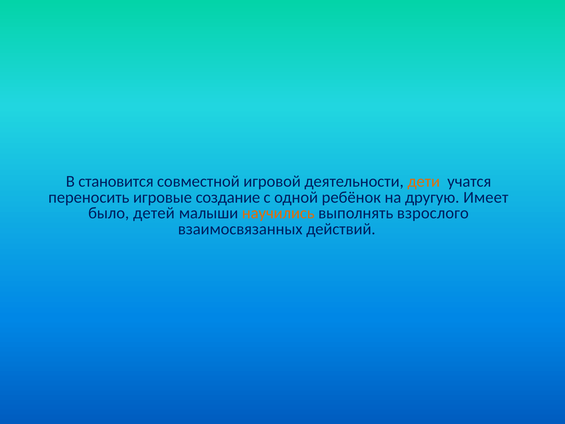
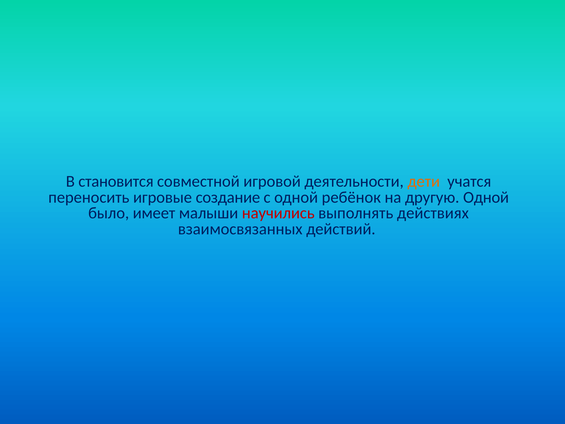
другую Имеет: Имеет -> Одной (486, 197)
детей: детей -> имеет (154, 213)
научились colour: orange -> red (278, 213)
взрослого: взрослого -> действиях (433, 213)
